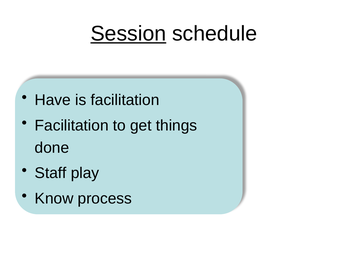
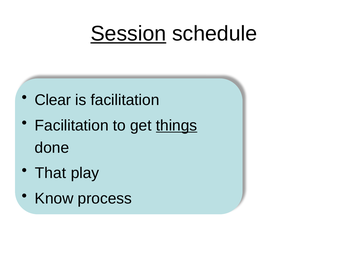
Have: Have -> Clear (53, 100)
things underline: none -> present (177, 125)
Staff: Staff -> That (51, 173)
